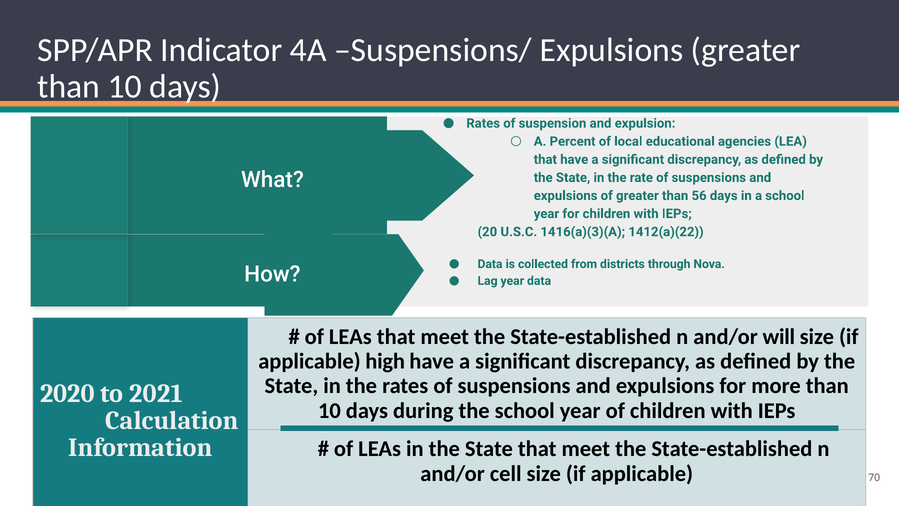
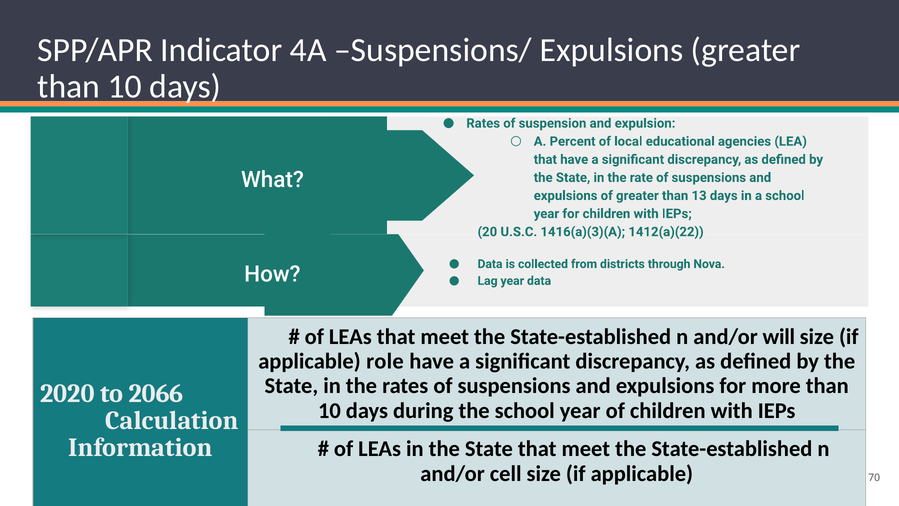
56: 56 -> 13 (699, 196)
high: high -> role (385, 361)
2021: 2021 -> 2066 (156, 393)
